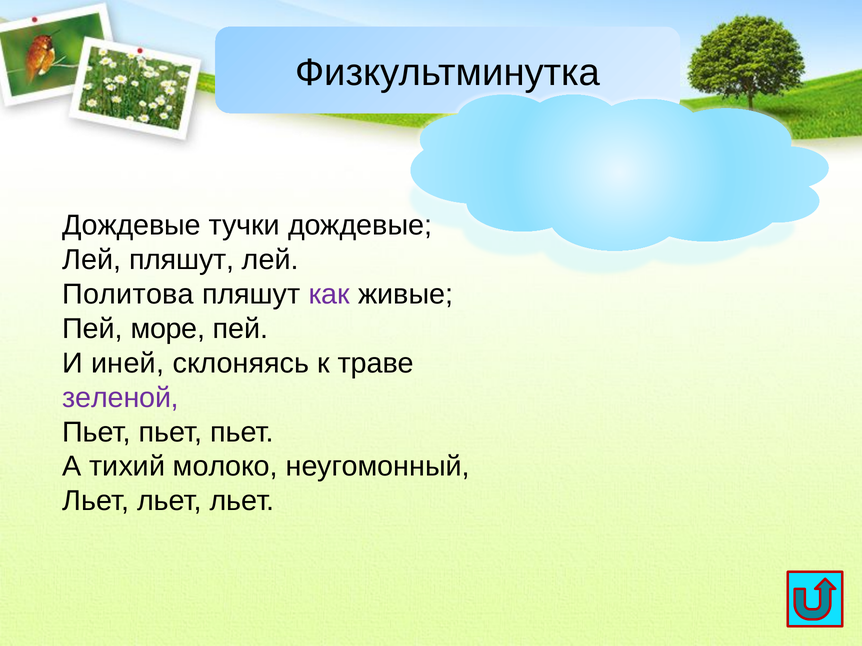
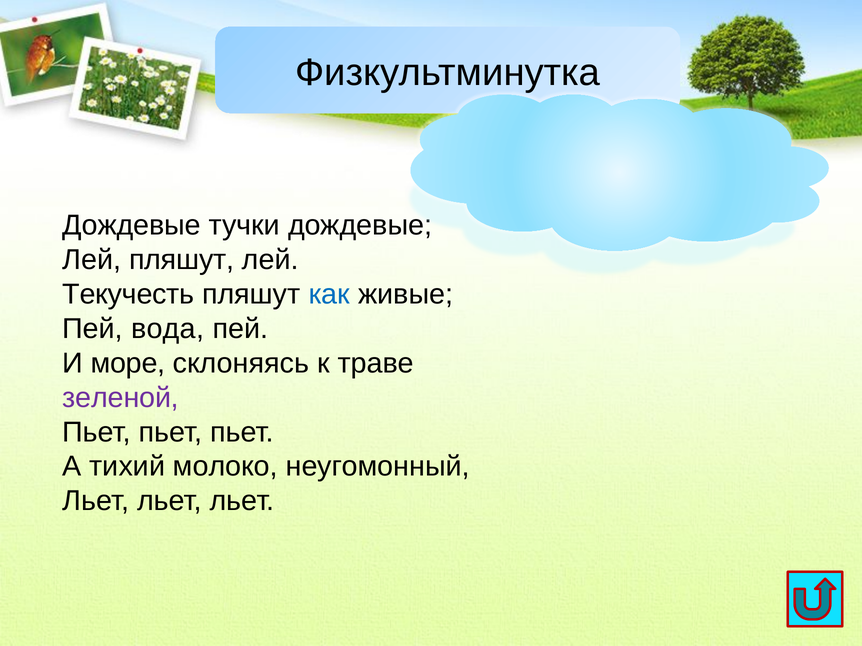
Политова: Политова -> Текучесть (128, 294)
как colour: purple -> blue (329, 294)
море: море -> вода (168, 329)
иней: иней -> море (128, 363)
